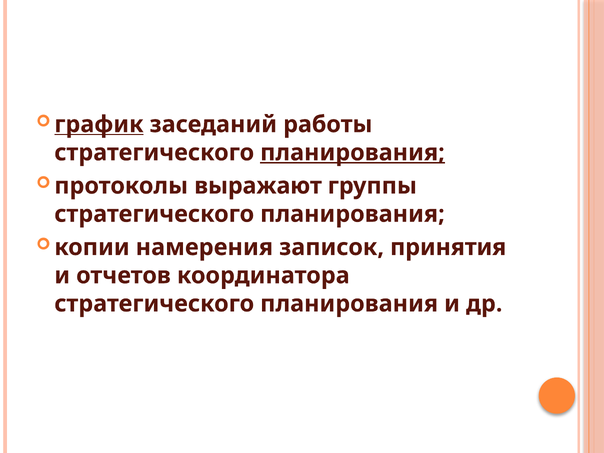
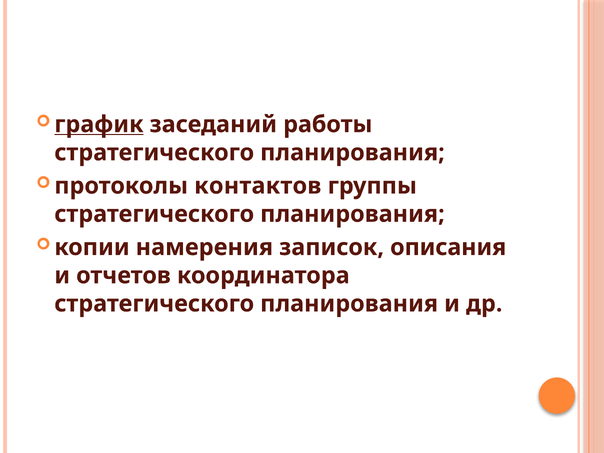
планирования underline: present -> none (352, 153)
выражают: выражают -> контактов (258, 186)
принятия: принятия -> описания (448, 247)
